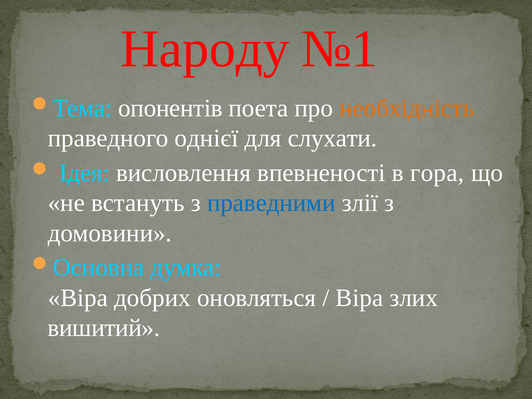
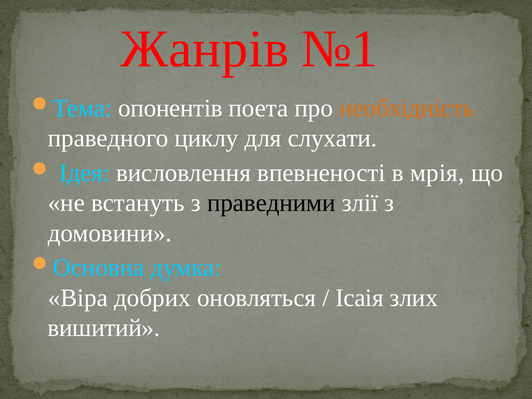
Народу: Народу -> Жанрів (205, 49)
однієї: однієї -> циклу (206, 138)
гора: гора -> мрія (437, 173)
праведними colour: blue -> black (271, 203)
Віра: Віра -> Ісаія (360, 298)
